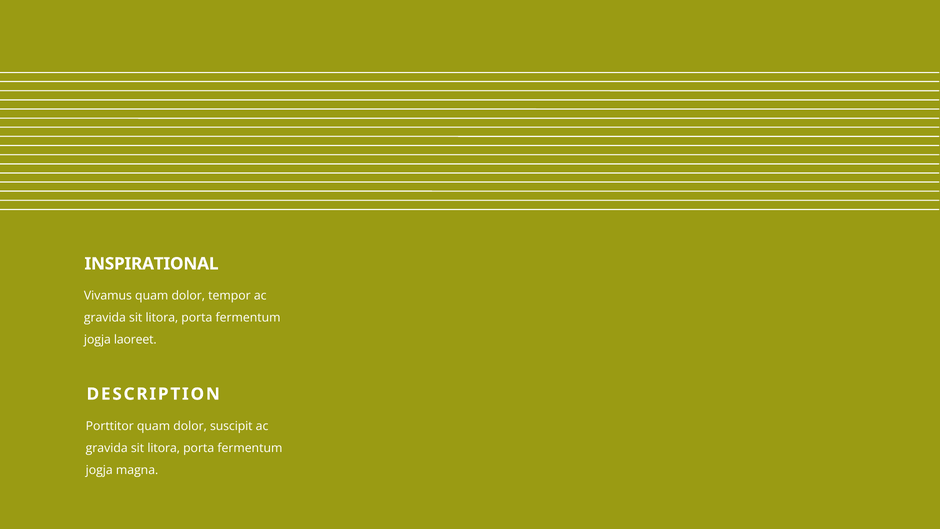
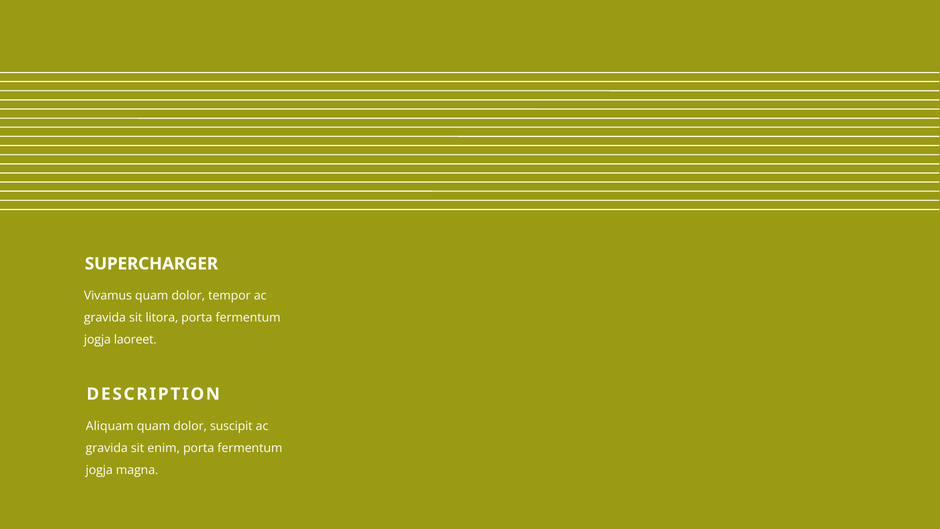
INSPIRATIONAL: INSPIRATIONAL -> SUPERCHARGER (151, 264)
Porttitor: Porttitor -> Aliquam (110, 426)
litora: litora -> enim (164, 448)
